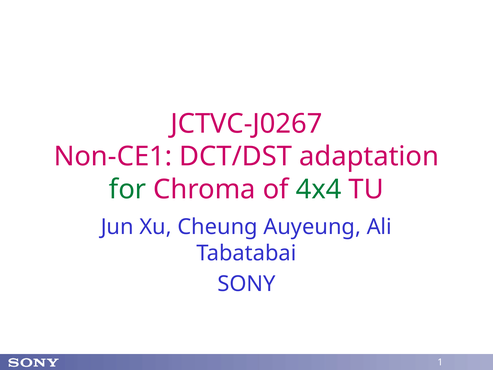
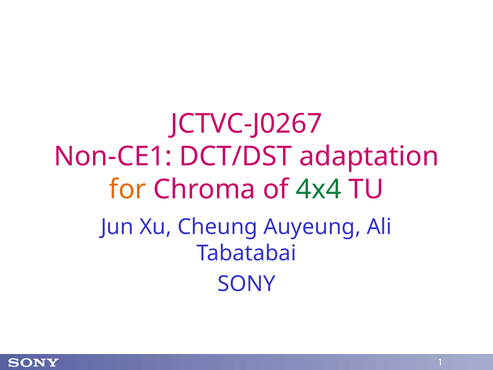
for colour: green -> orange (128, 189)
